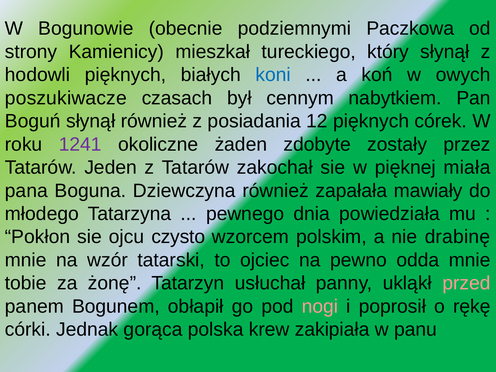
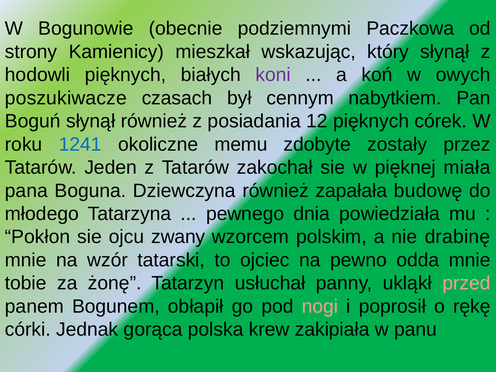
tureckiego: tureckiego -> wskazując (309, 52)
koni colour: blue -> purple (273, 75)
1241 colour: purple -> blue (80, 144)
żaden: żaden -> memu (241, 144)
mawiały: mawiały -> budowę (428, 191)
czysto: czysto -> zwany (178, 237)
